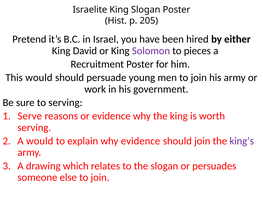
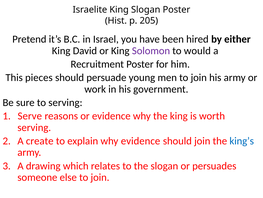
pieces: pieces -> would (197, 51)
This would: would -> pieces (39, 77)
A would: would -> create (40, 140)
king’s colour: purple -> blue (242, 140)
